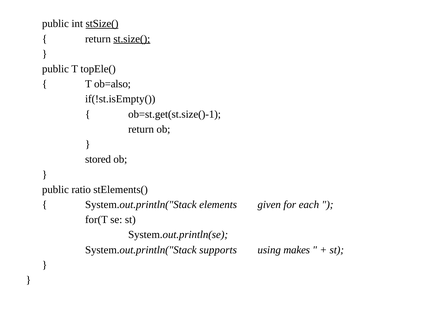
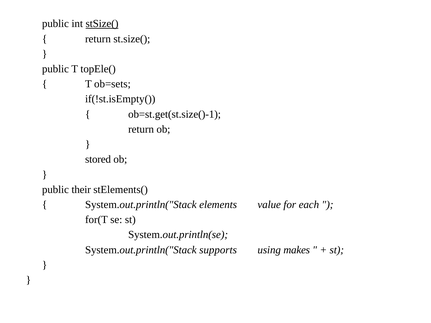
st.size( underline: present -> none (132, 39)
ob=also: ob=also -> ob=sets (112, 84)
ratio: ratio -> their (81, 190)
given: given -> value (269, 205)
